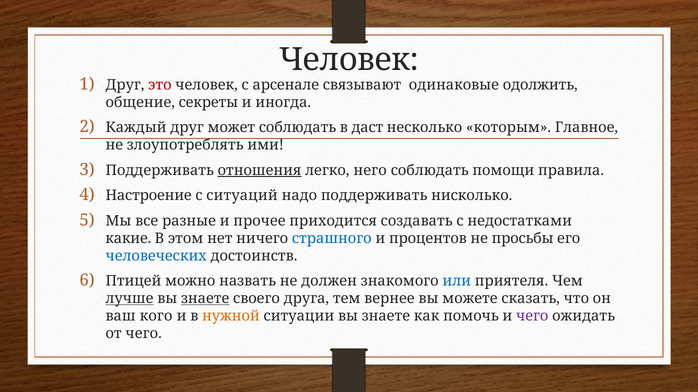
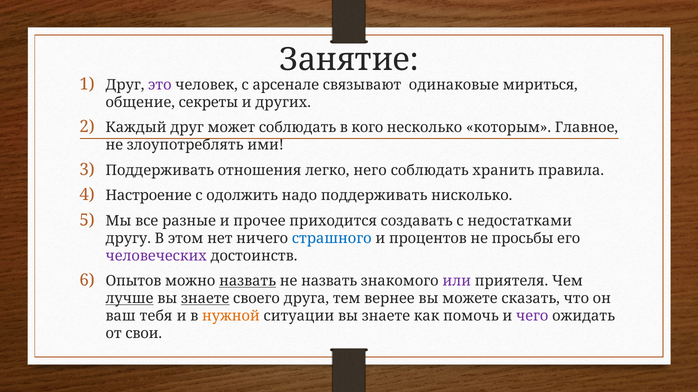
Человек: Человек -> Занятие (349, 60)
это colour: red -> purple (160, 85)
одолжить: одолжить -> мириться (540, 85)
иногда: иногда -> других (283, 103)
даст: даст -> кого (367, 128)
отношения underline: present -> none (260, 171)
помощи: помощи -> хранить (503, 171)
ситуаций: ситуаций -> одолжить (242, 196)
какие: какие -> другу (128, 239)
человеческих colour: blue -> purple (156, 256)
Птицей: Птицей -> Опытов (133, 281)
назвать underline: none -> present (248, 281)
не должен: должен -> назвать (329, 281)
или colour: blue -> purple (457, 281)
кого: кого -> тебя (156, 316)
от чего: чего -> свои (144, 334)
